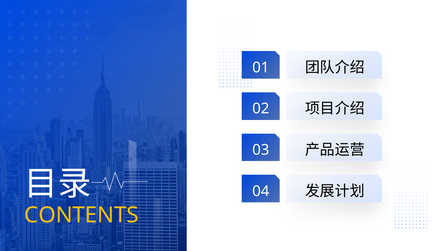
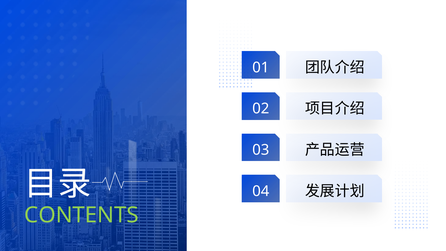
CONTENTS colour: yellow -> light green (81, 215)
